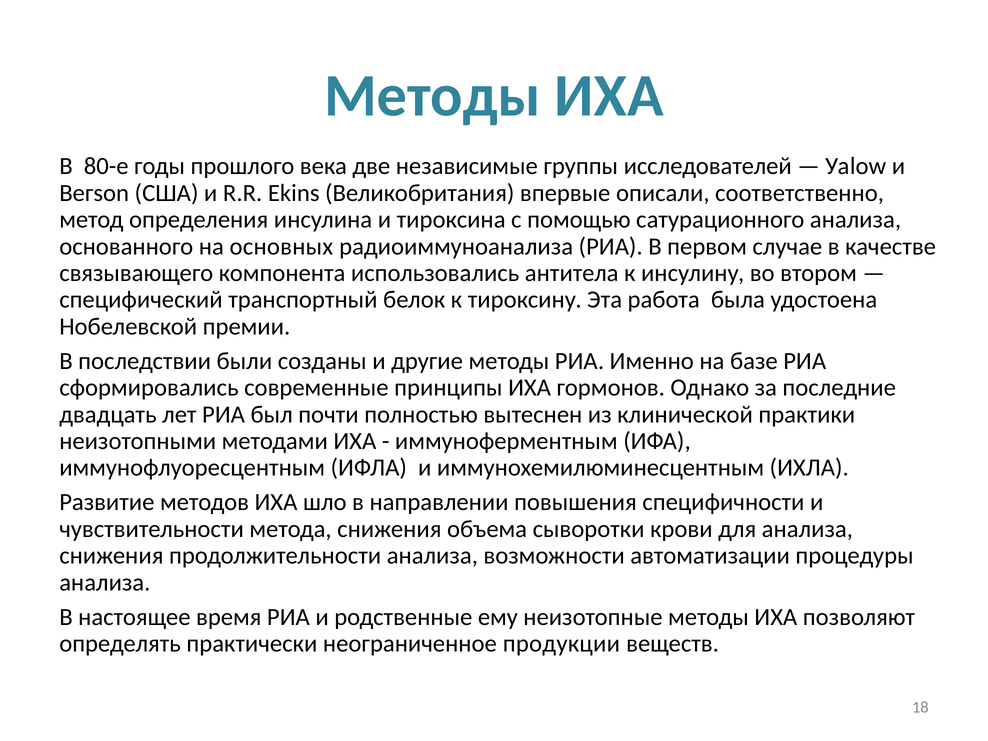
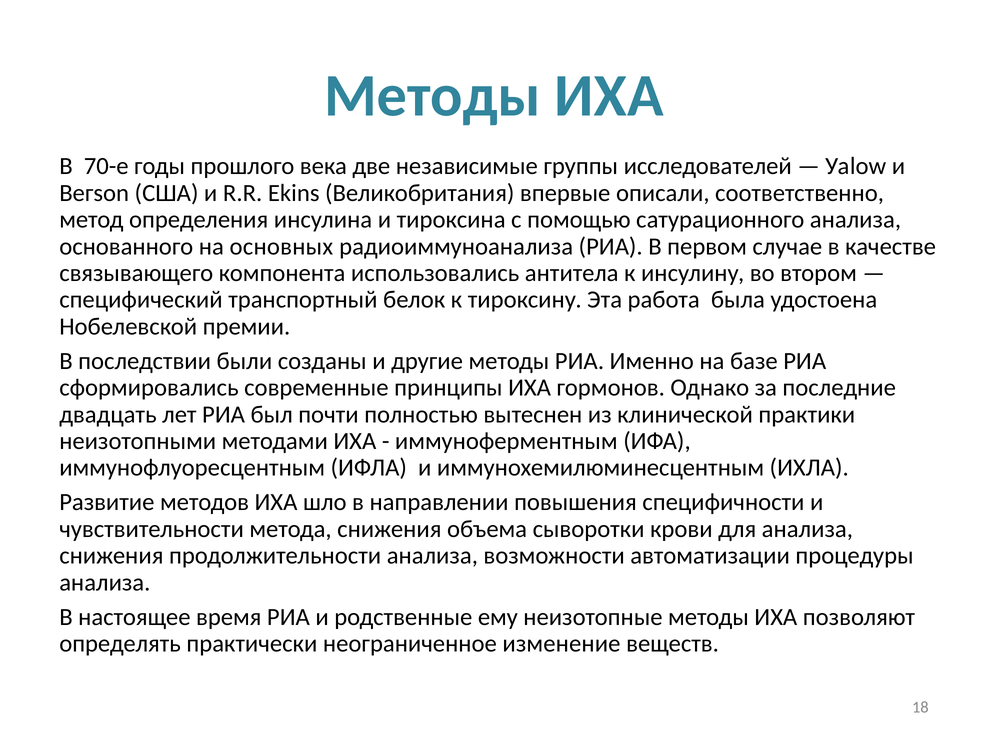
80-е: 80-е -> 70-е (106, 166)
продукции: продукции -> изменение (561, 644)
